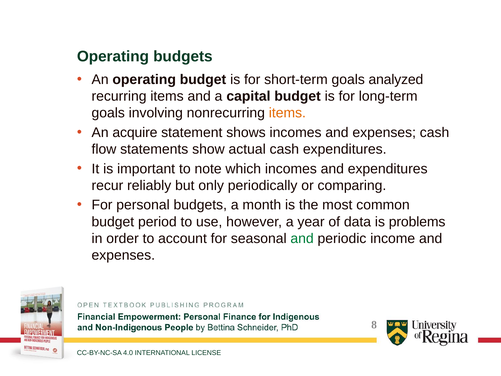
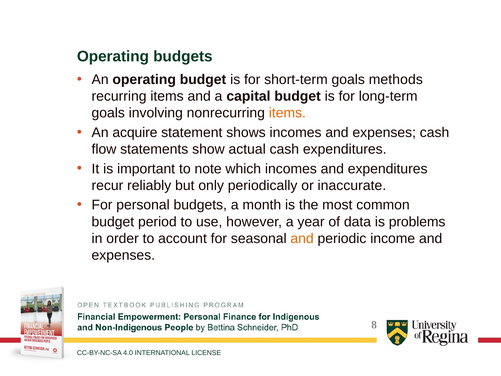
analyzed: analyzed -> methods (396, 79)
comparing: comparing -> inaccurate (352, 185)
and colour: green -> orange (302, 238)
